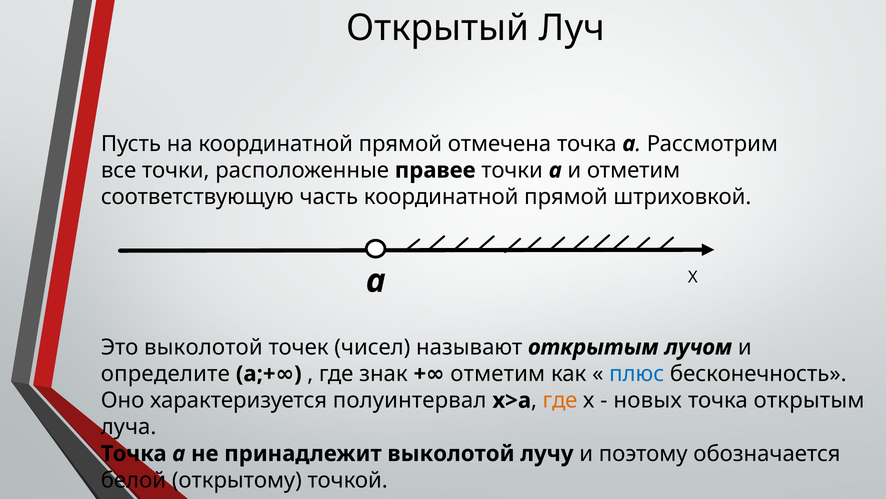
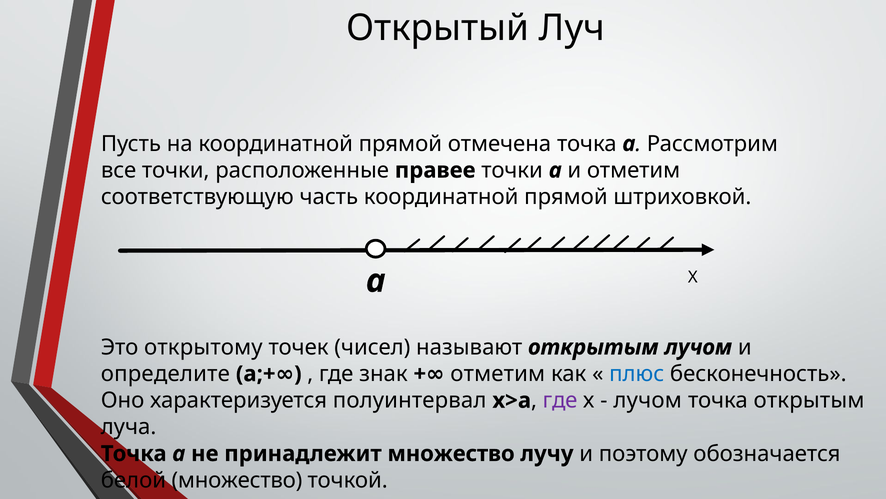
Это выколотой: выколотой -> открытому (203, 347)
где colour: orange -> purple (560, 400)
новых: новых -> лучом (648, 400)
принадлежит выколотой: выколотой -> множество (451, 453)
белой открытому: открытому -> множество (237, 480)
